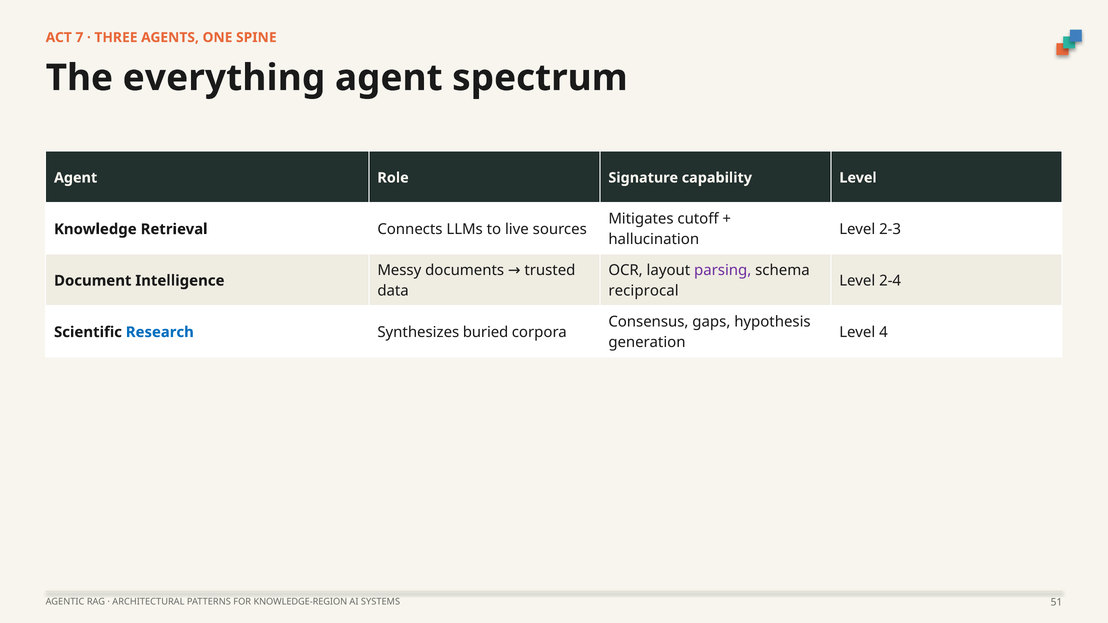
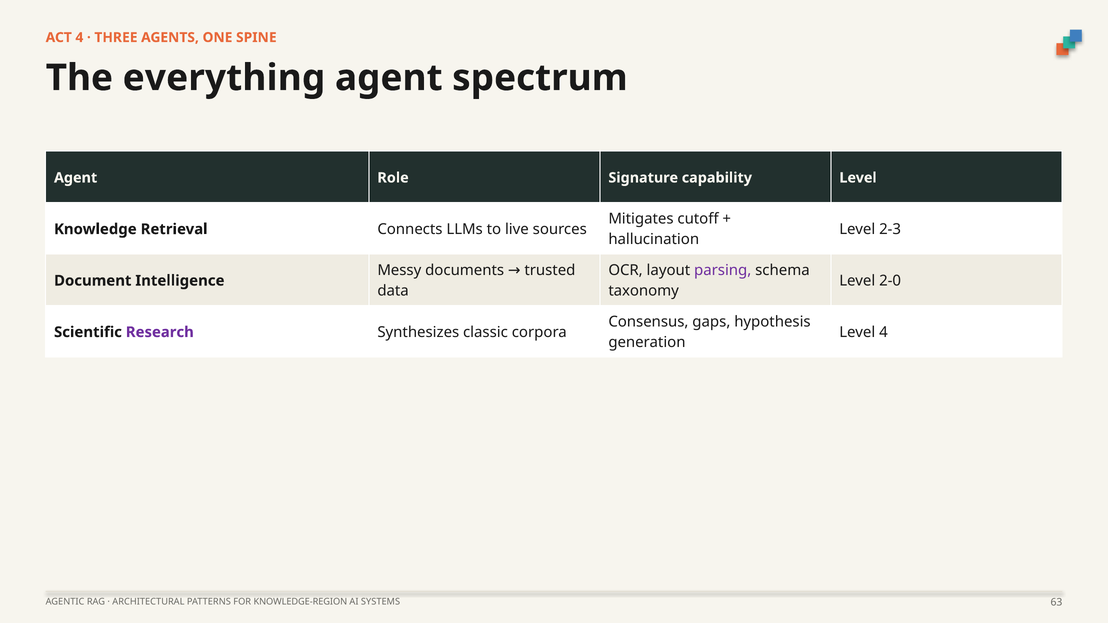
ACT 7: 7 -> 4 (79, 38)
2-4: 2-4 -> 2-0 (890, 281)
reciprocal: reciprocal -> taxonomy (644, 291)
Research colour: blue -> purple (160, 332)
buried: buried -> classic (485, 332)
51: 51 -> 63 (1056, 603)
